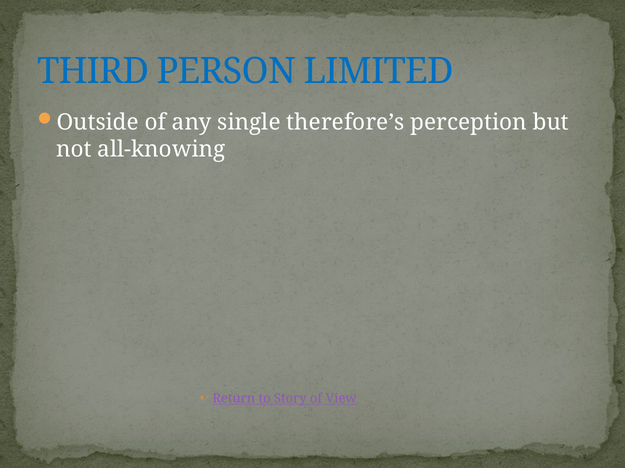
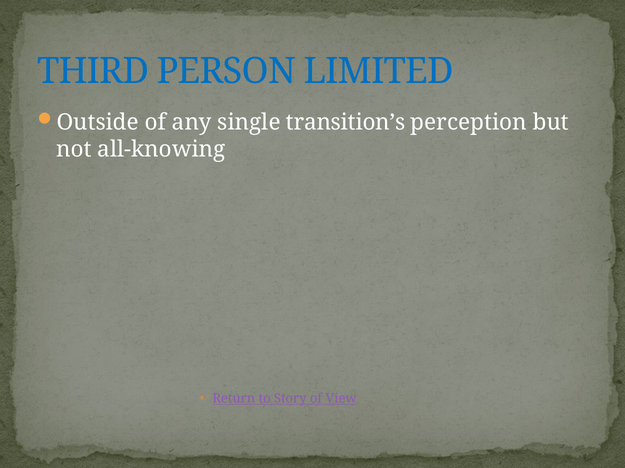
therefore’s: therefore’s -> transition’s (346, 122)
